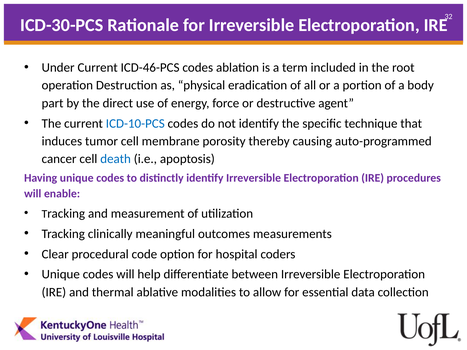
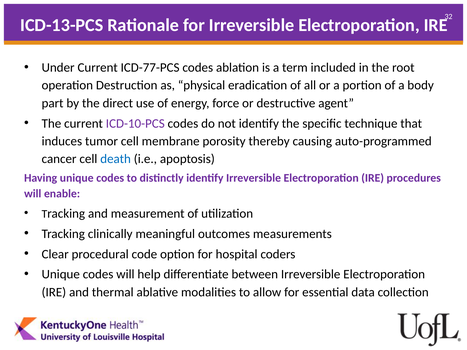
ICD-30-PCS: ICD-30-PCS -> ICD-13-PCS (62, 25)
ICD-46-PCS: ICD-46-PCS -> ICD-77-PCS (150, 68)
ICD-10-PCS colour: blue -> purple (135, 123)
